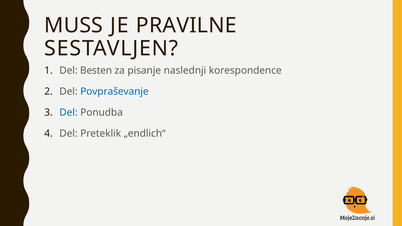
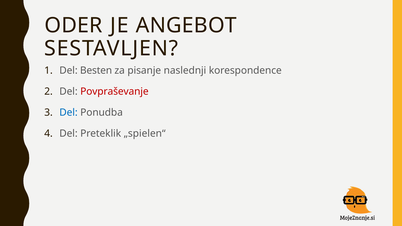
MUSS: MUSS -> ODER (74, 26)
PRAVILNE: PRAVILNE -> ANGEBOT (186, 26)
Povpraševanje colour: blue -> red (114, 91)
„endlich“: „endlich“ -> „spielen“ (145, 133)
